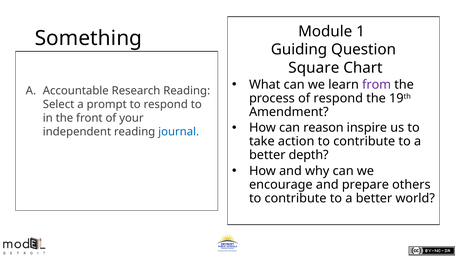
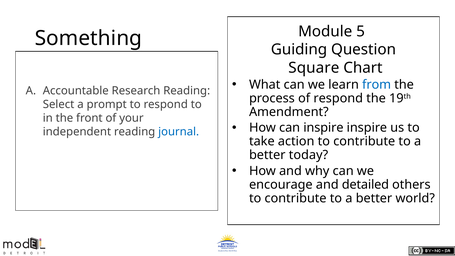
1: 1 -> 5 (361, 31)
from colour: purple -> blue (377, 85)
can reason: reason -> inspire (323, 128)
depth: depth -> today (308, 155)
prepare: prepare -> detailed (365, 185)
